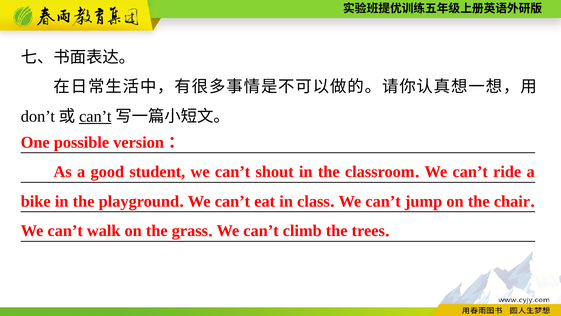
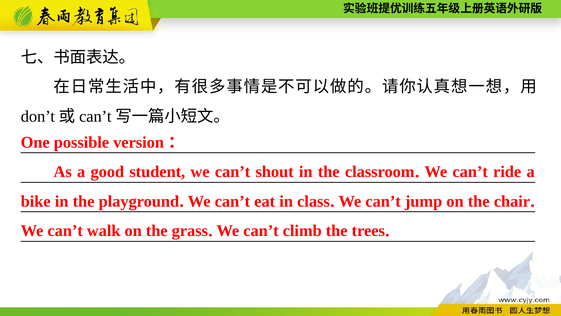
can’t underline: present -> none (95, 116)
